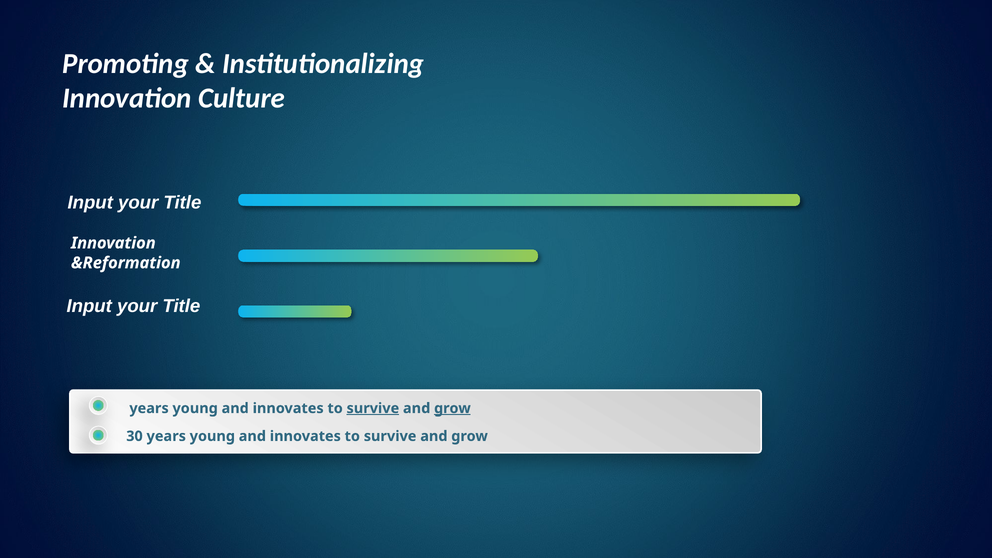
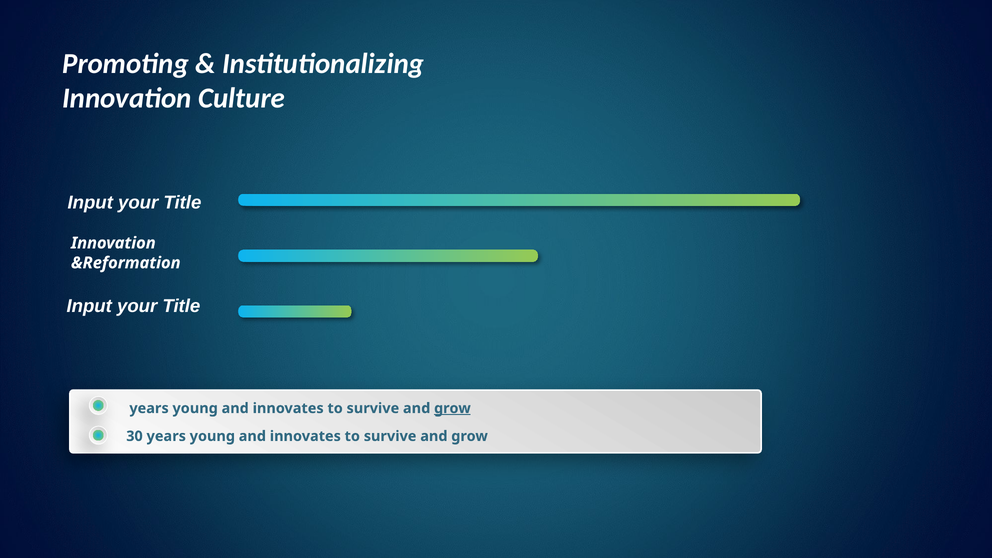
survive underline: present -> none (373, 408)
